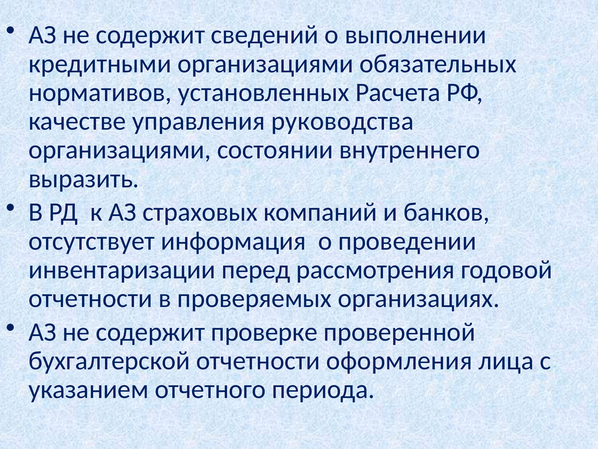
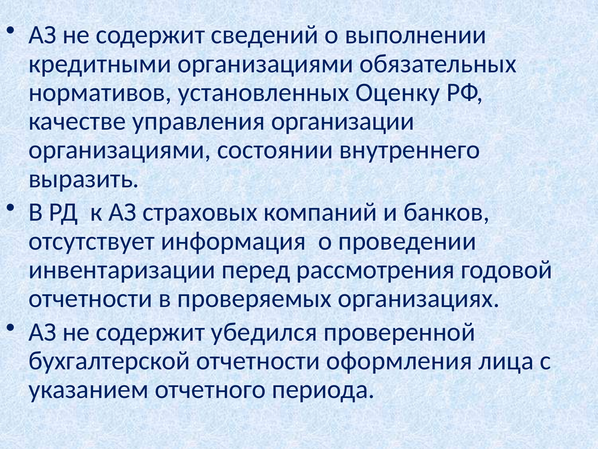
Расчета: Расчета -> Оценку (398, 92)
руководства: руководства -> организации (343, 121)
проверке: проверке -> убедился (264, 332)
